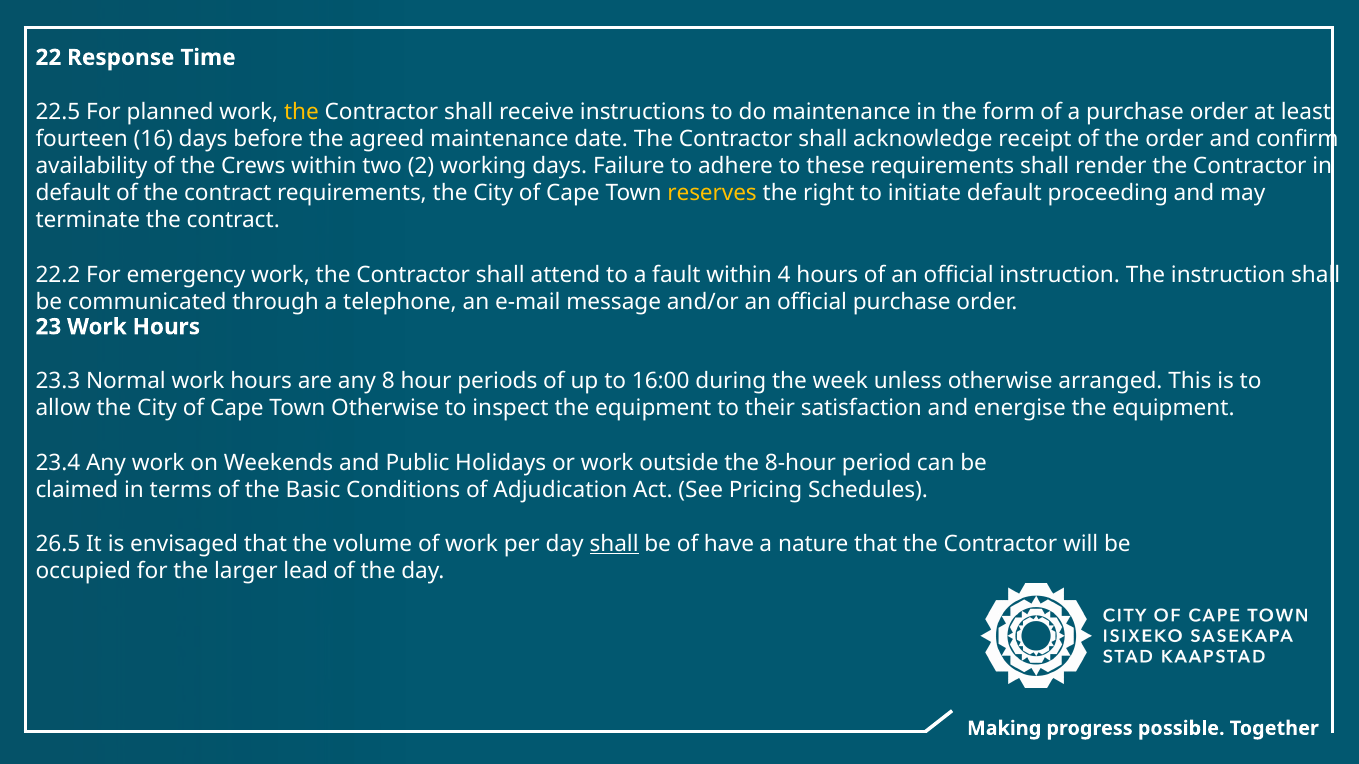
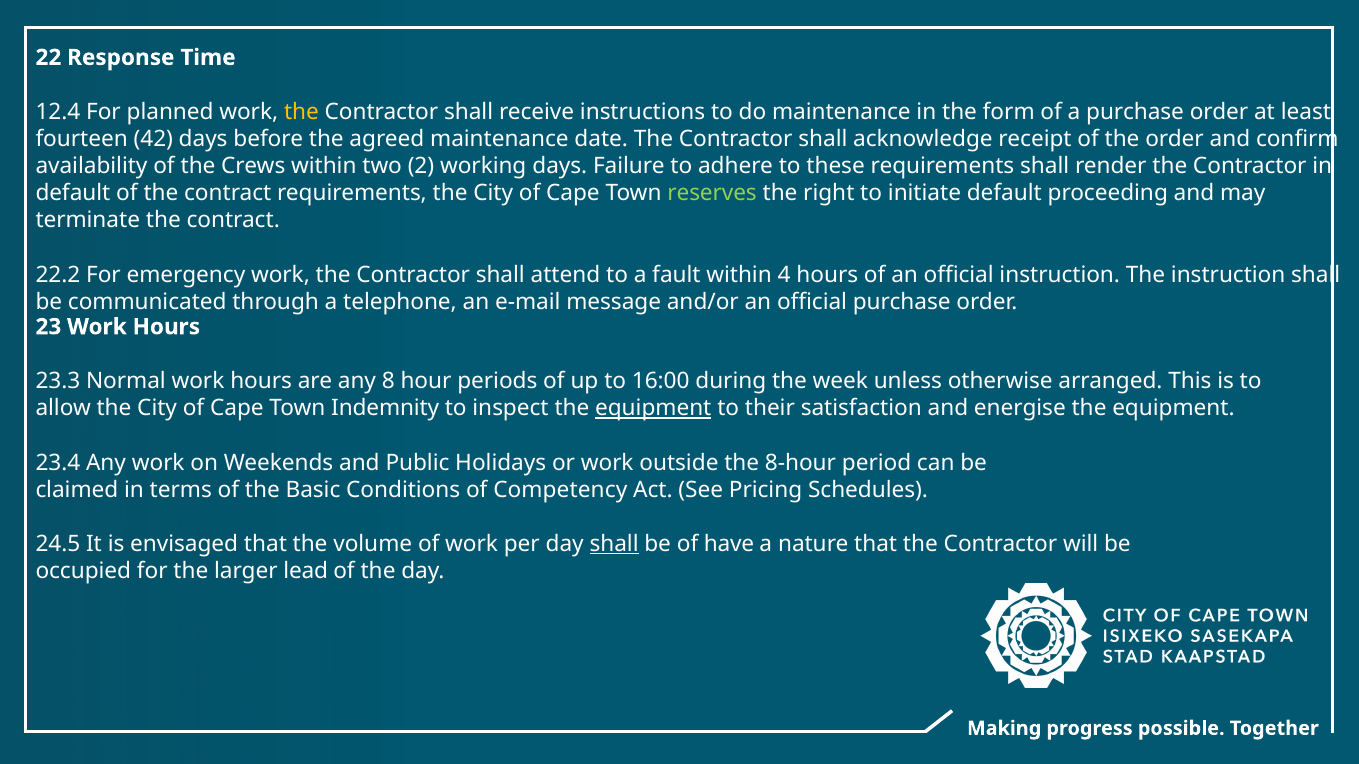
22.5: 22.5 -> 12.4 (58, 112)
16: 16 -> 42 (153, 139)
reserves colour: yellow -> light green (712, 193)
Town Otherwise: Otherwise -> Indemnity (385, 408)
equipment underline: none -> present (653, 408)
Adjudication: Adjudication -> Competency (560, 490)
26.5: 26.5 -> 24.5 (58, 544)
